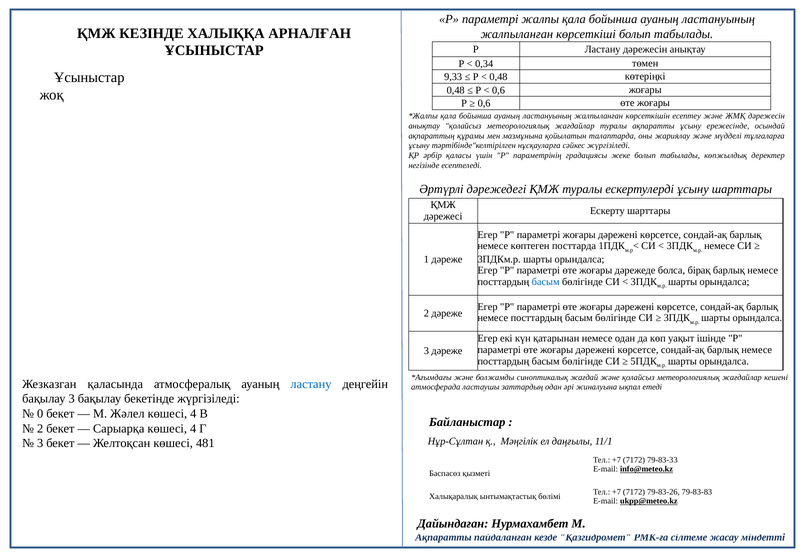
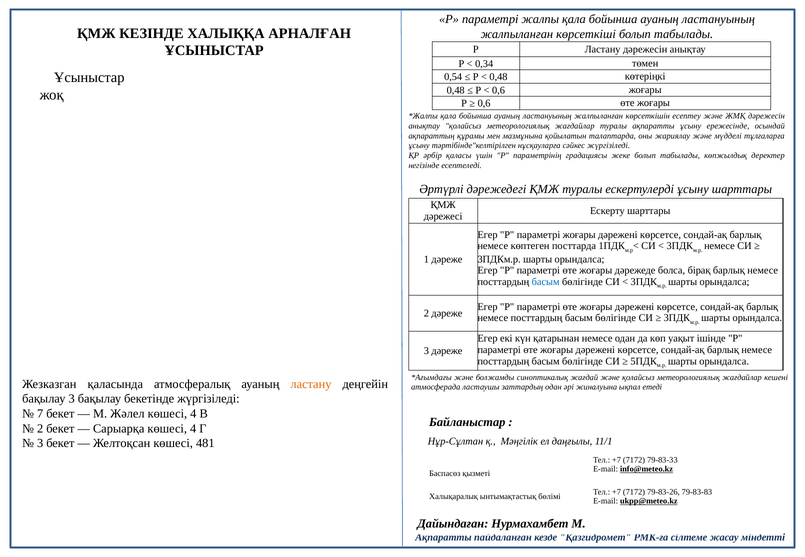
9,33: 9,33 -> 0,54 (453, 77)
ластану colour: blue -> orange (311, 384)
0: 0 -> 7 (40, 414)
